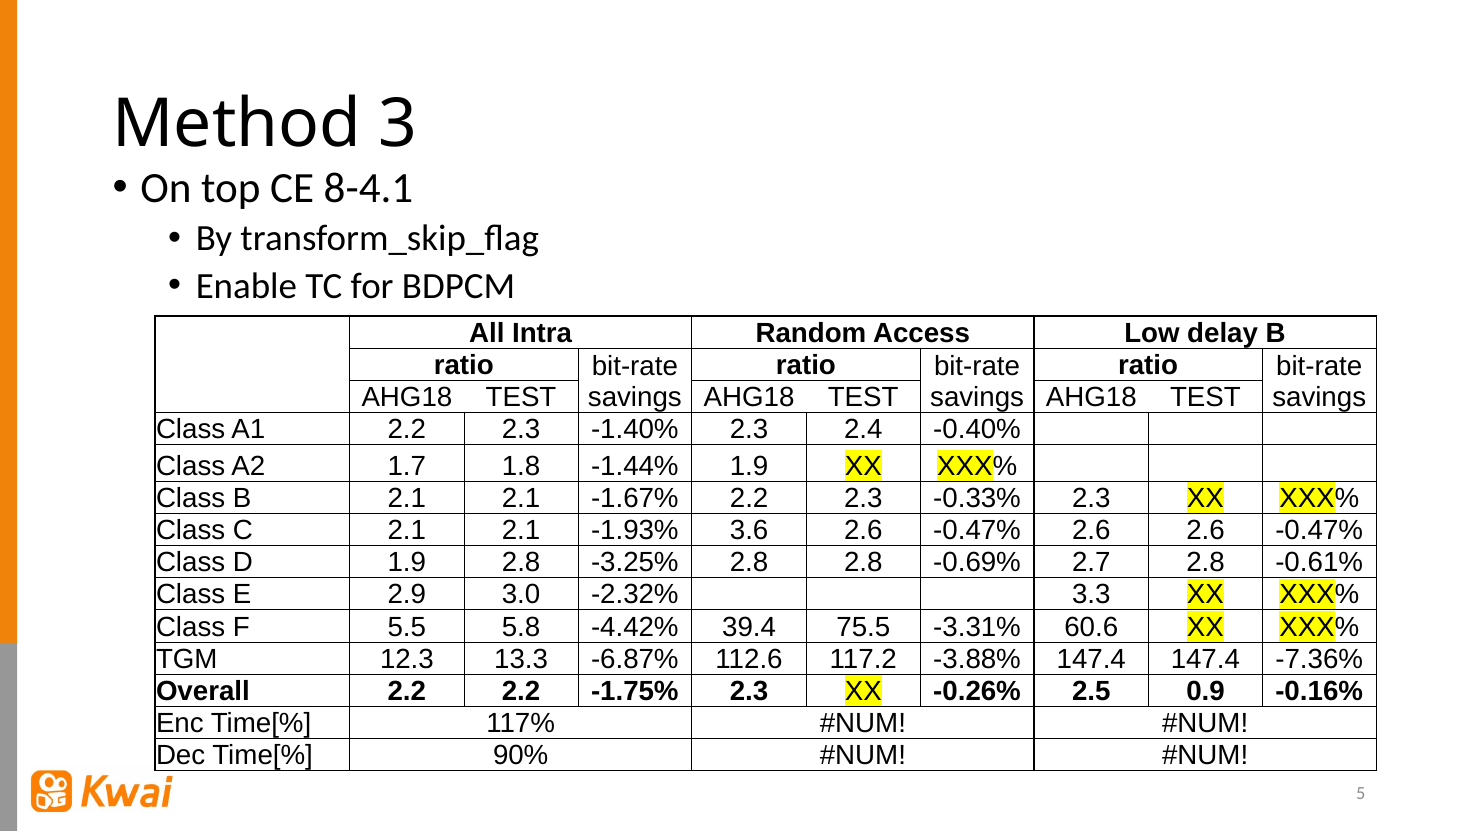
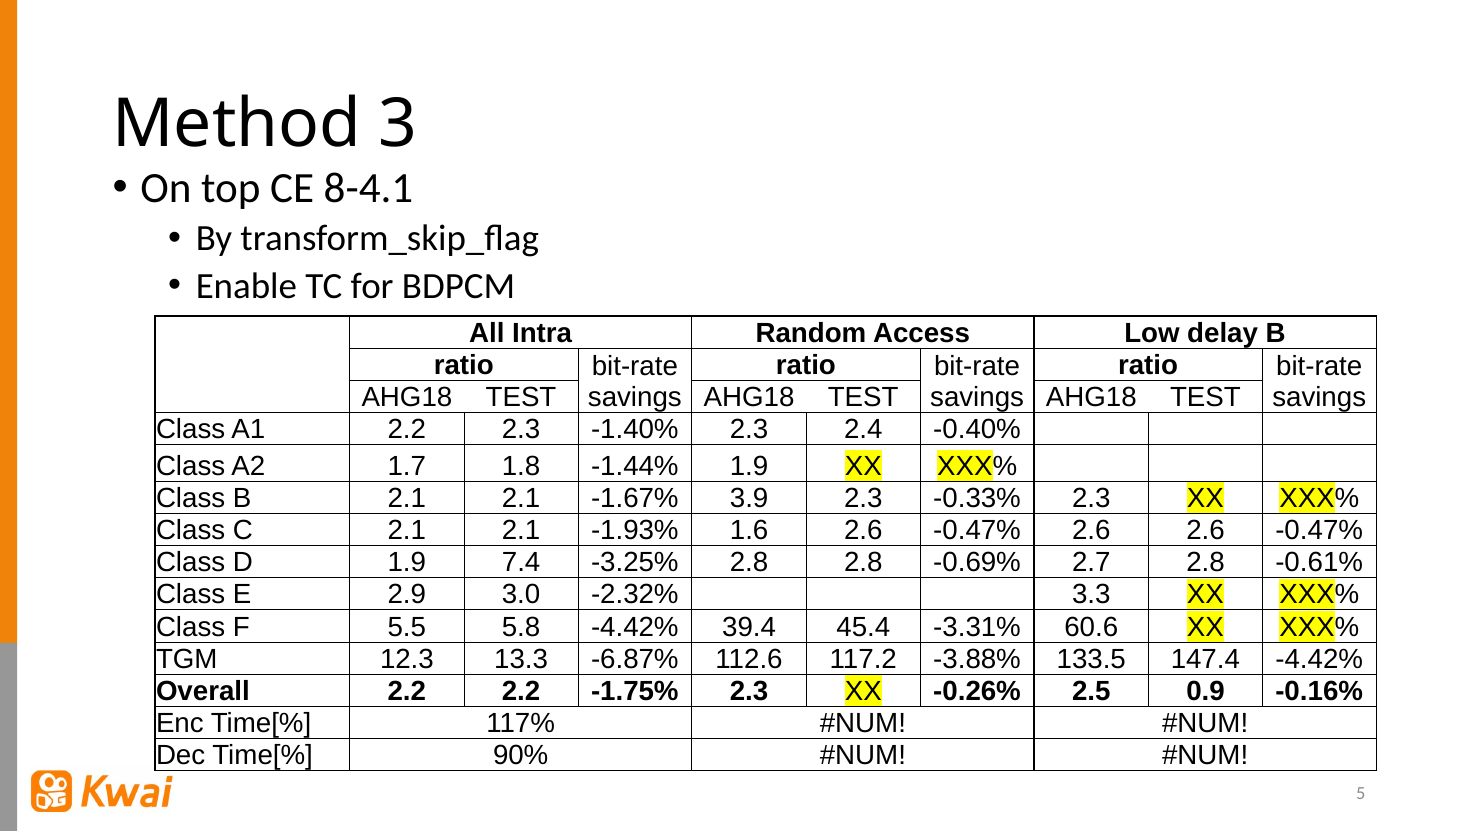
-1.67% 2.2: 2.2 -> 3.9 (749, 498)
3.6: 3.6 -> 1.6 (749, 531)
1.9 2.8: 2.8 -> 7.4 (521, 563)
75.5: 75.5 -> 45.4 (863, 627)
-3.88% 147.4: 147.4 -> 133.5 (1091, 659)
147.4 -7.36%: -7.36% -> -4.42% (1319, 659)
